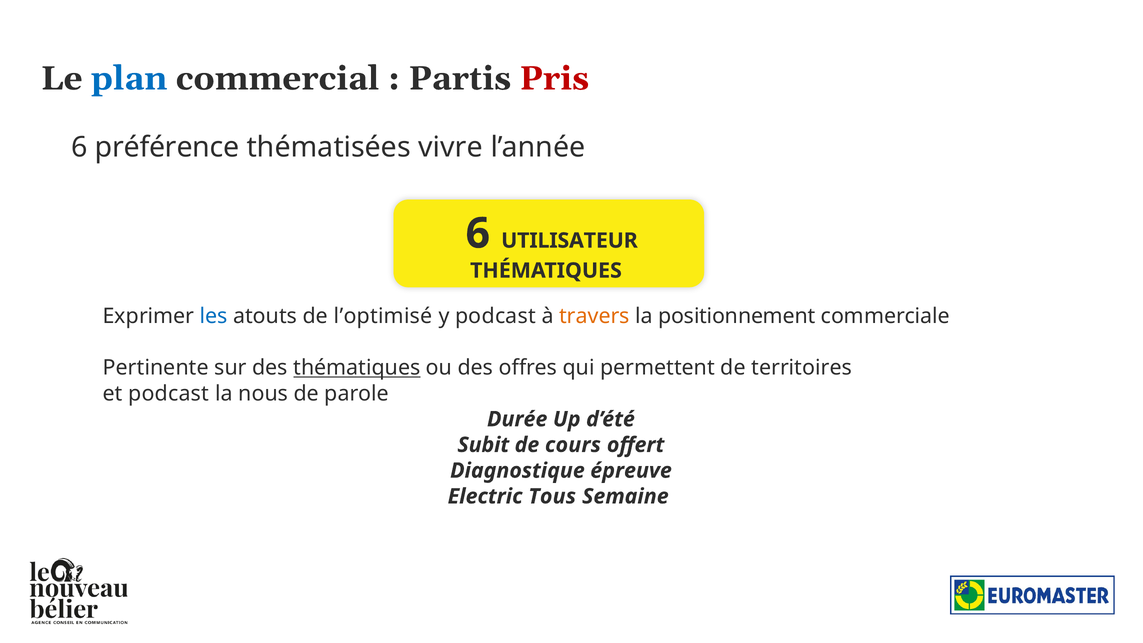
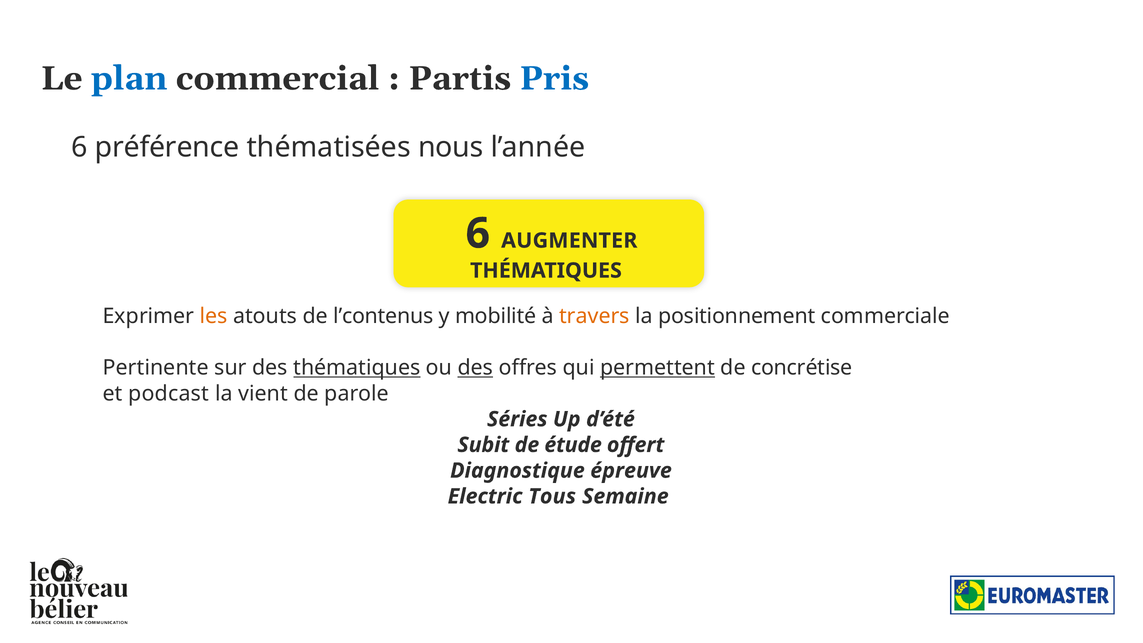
Pris colour: red -> blue (554, 78)
vivre: vivre -> nous (451, 147)
UTILISATEUR: UTILISATEUR -> AUGMENTER (569, 241)
les colour: blue -> orange (214, 316)
l’optimisé: l’optimisé -> l’contenus (383, 316)
y podcast: podcast -> mobilité (496, 316)
des underline: none -> present (475, 368)
permettent underline: none -> present (658, 368)
territoires: territoires -> concrétise (802, 368)
nous: nous -> vient (263, 393)
Durée: Durée -> Séries (517, 419)
cours: cours -> étude (573, 445)
